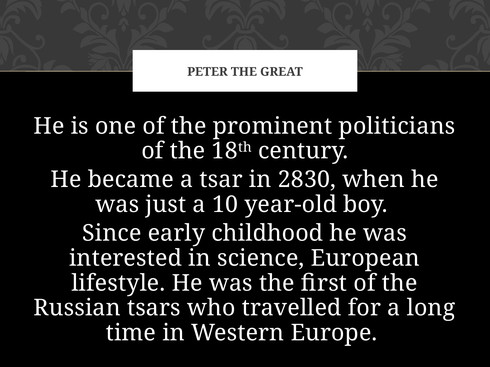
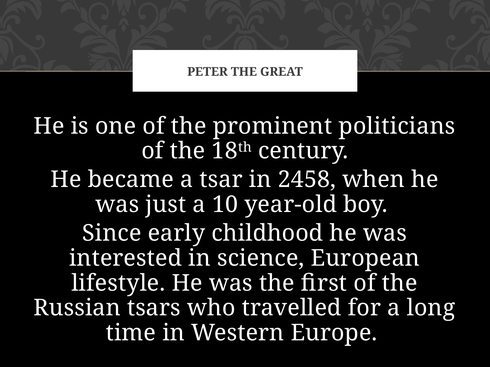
2830: 2830 -> 2458 (307, 180)
